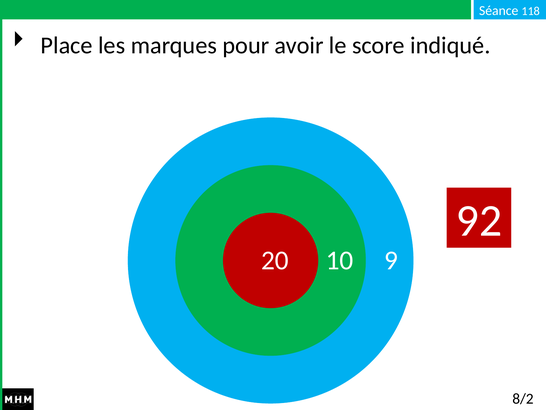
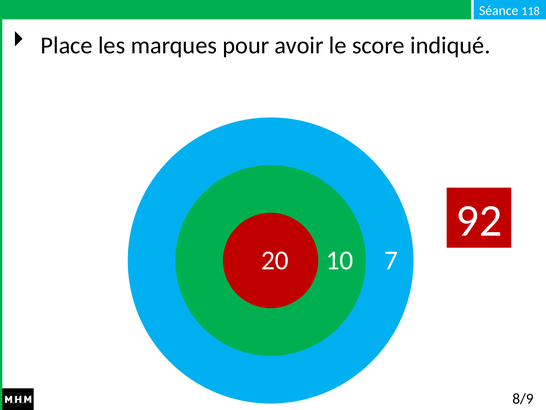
9: 9 -> 7 (391, 260)
8/2: 8/2 -> 8/9 (523, 398)
